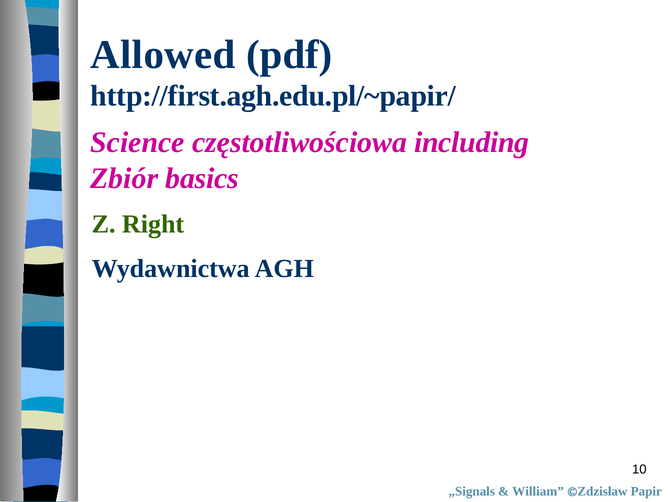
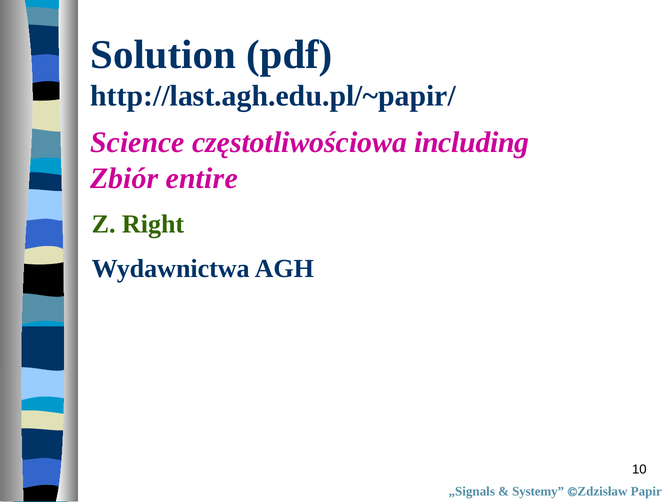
Allowed: Allowed -> Solution (163, 55)
http://first.agh.edu.pl/~papir/: http://first.agh.edu.pl/~papir/ -> http://last.agh.edu.pl/~papir/ (273, 96)
basics: basics -> entire (202, 179)
William: William -> Systemy (538, 492)
